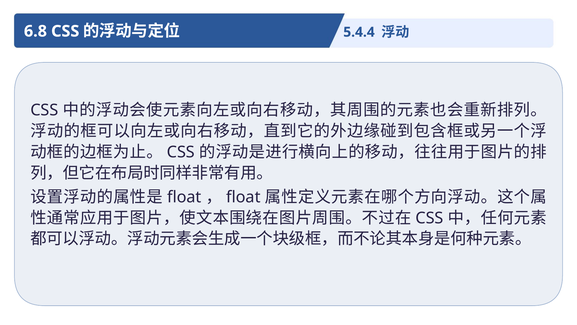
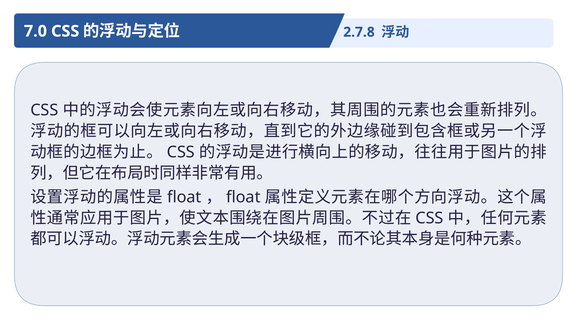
6.8: 6.8 -> 7.0 (35, 31)
5.4.4: 5.4.4 -> 2.7.8 (359, 32)
